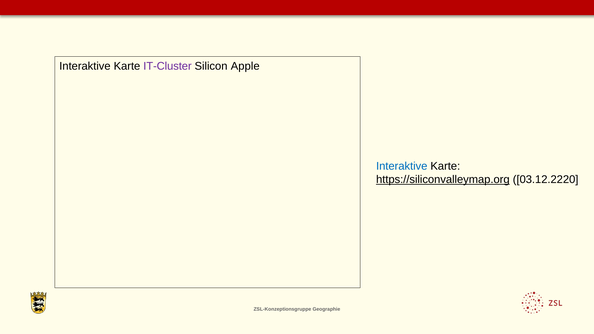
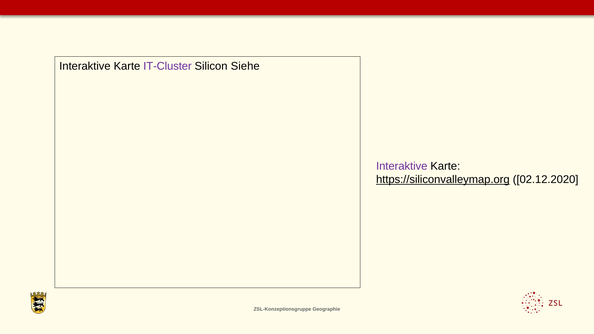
Apple: Apple -> Siehe (245, 66)
Interaktive colour: blue -> purple (402, 166)
03.12.2220: 03.12.2220 -> 02.12.2020 (546, 180)
